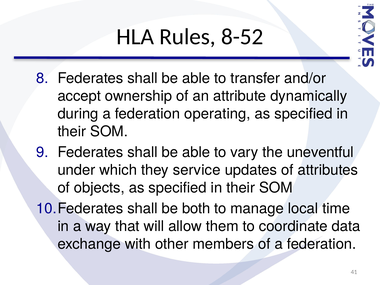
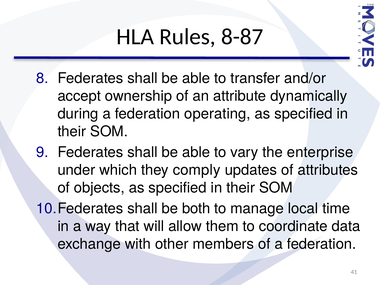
8-52: 8-52 -> 8-87 (242, 37)
uneventful: uneventful -> enterprise (320, 152)
service: service -> comply (197, 170)
